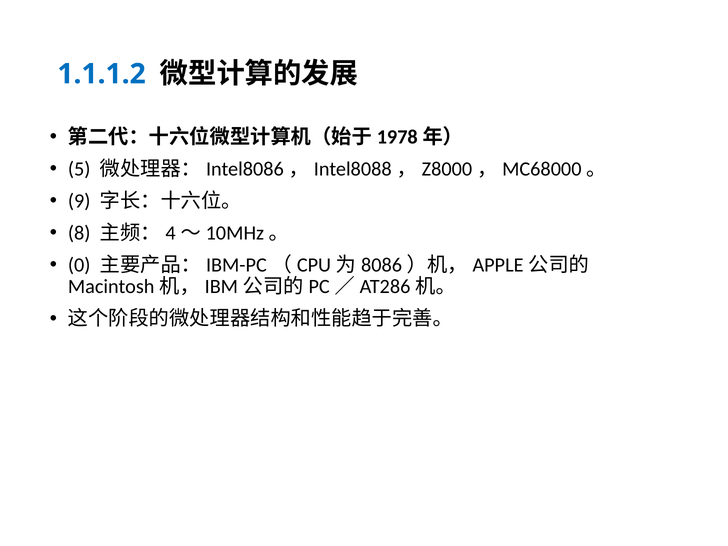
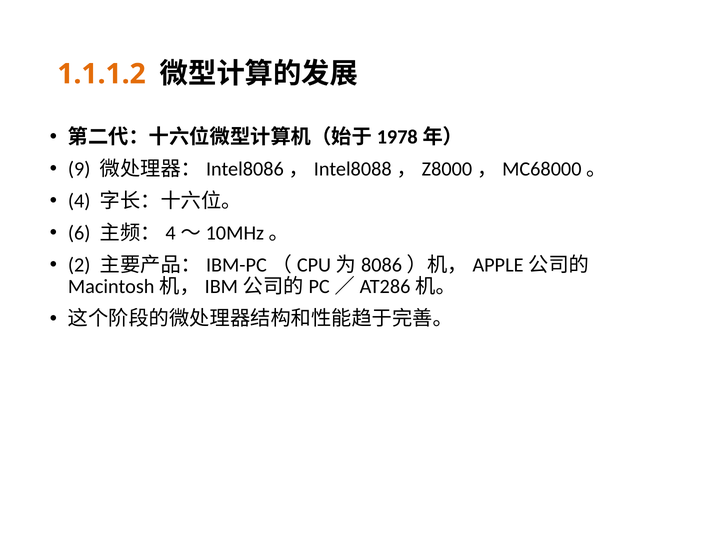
1.1.1.2 colour: blue -> orange (102, 74)
5: 5 -> 9 (79, 169)
9: 9 -> 4 (79, 201)
8: 8 -> 6 (79, 233)
0: 0 -> 2 (79, 265)
